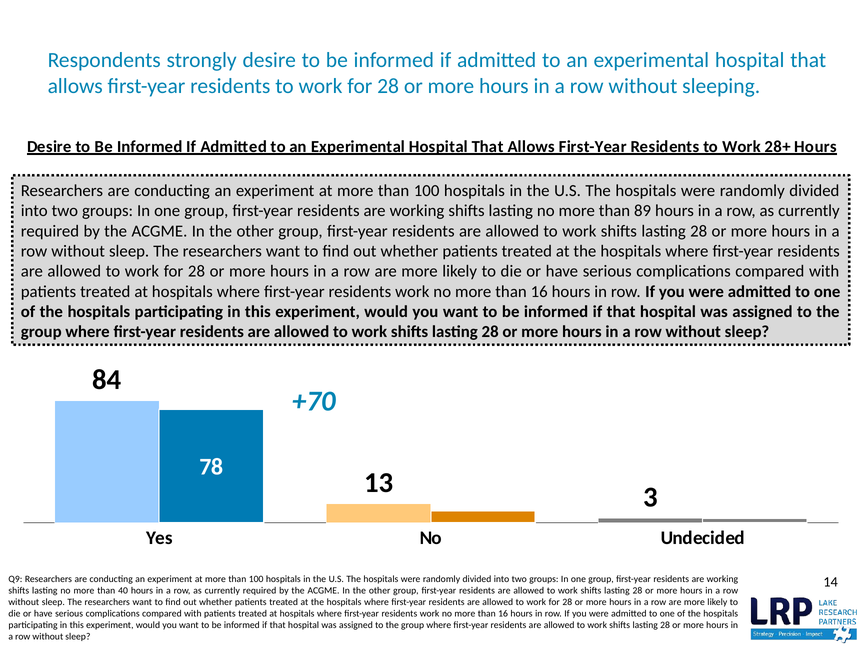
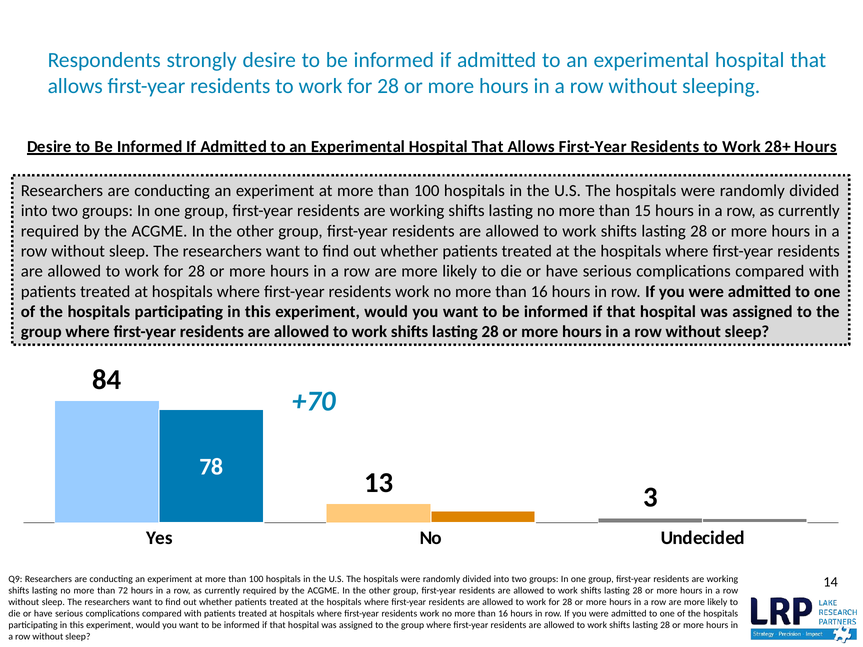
89: 89 -> 15 (643, 211)
40: 40 -> 72 (123, 591)
